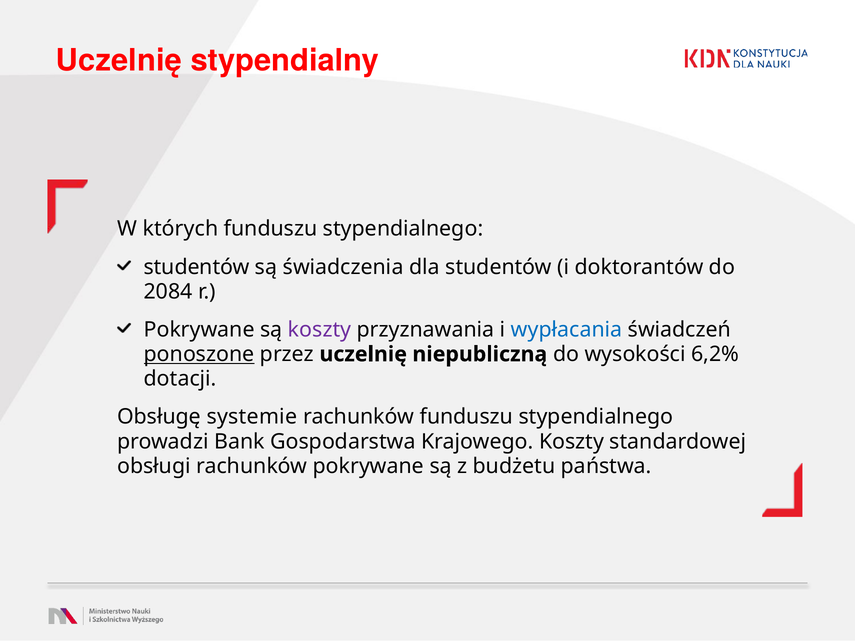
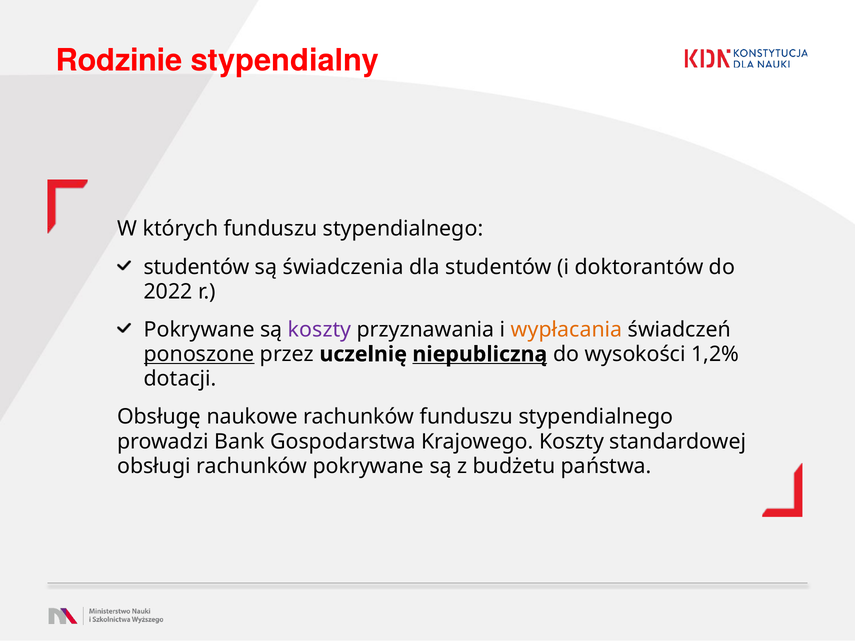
Uczelnię: Uczelnię -> Rodzinie (119, 60)
2084: 2084 -> 2022 (168, 292)
wypłacania colour: blue -> orange (567, 330)
niepubliczną underline: none -> present (480, 354)
6,2%: 6,2% -> 1,2% (715, 354)
systemie: systemie -> naukowe (252, 417)
